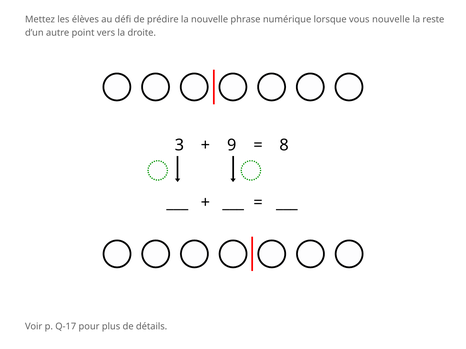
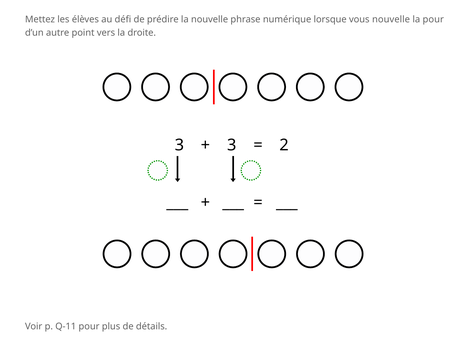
la reste: reste -> pour (433, 20)
9: 9 -> 3 (232, 145)
8: 8 -> 2 (284, 145)
Q-17: Q-17 -> Q-11 (66, 327)
